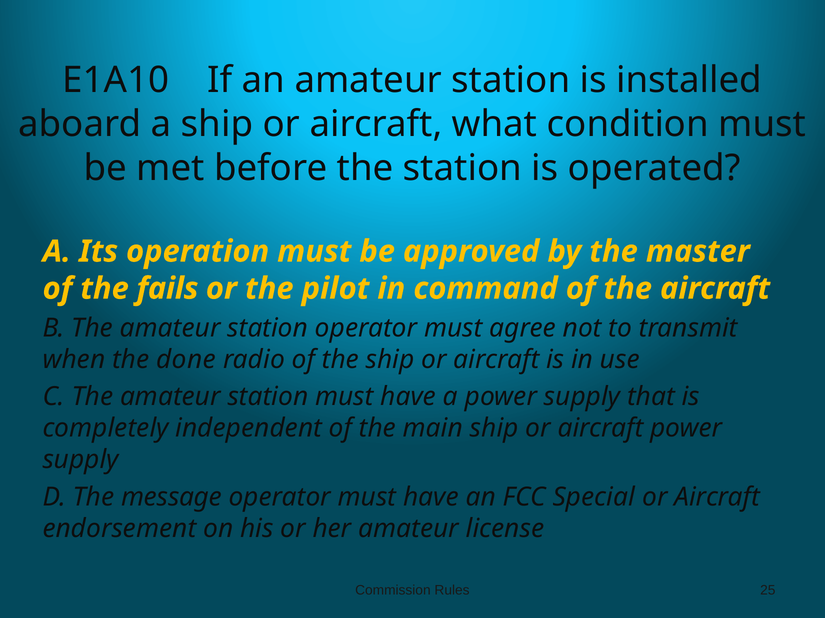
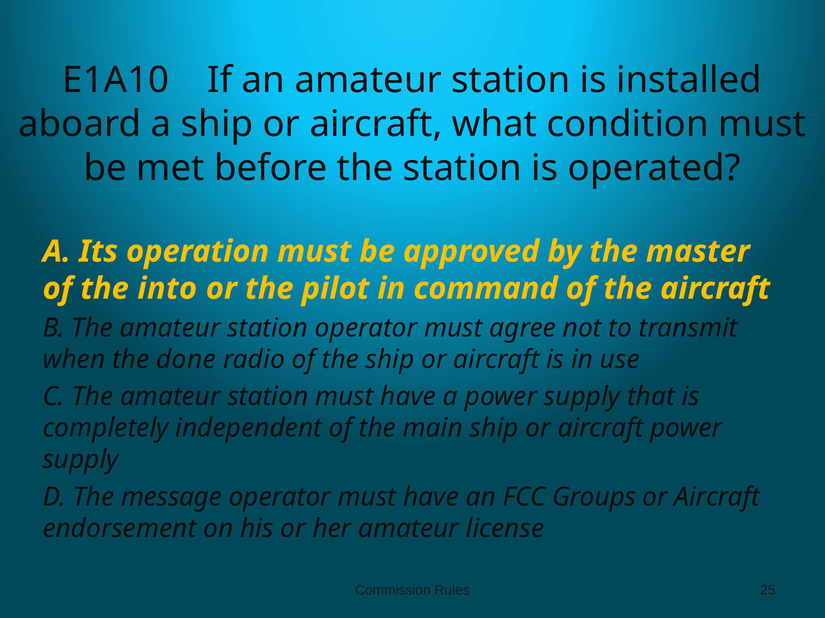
fails: fails -> into (167, 289)
Special: Special -> Groups (594, 497)
